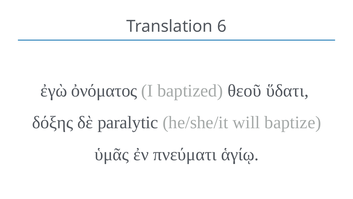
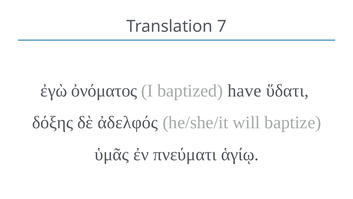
6: 6 -> 7 (222, 26)
θεοῦ: θεοῦ -> have (245, 91)
paralytic: paralytic -> ἀδελφός (128, 122)
